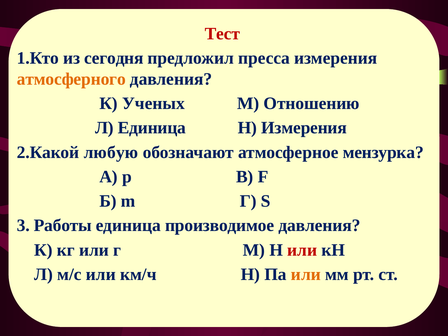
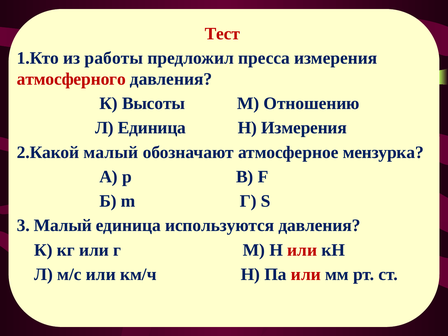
сегодня: сегодня -> работы (114, 58)
атмосферного colour: orange -> red (71, 79)
Ученых: Ученых -> Высоты (154, 103)
любую: любую -> малый (111, 152)
3 Работы: Работы -> Малый (63, 226)
производимое: производимое -> используются (220, 226)
или colour: orange -> red (306, 274)
